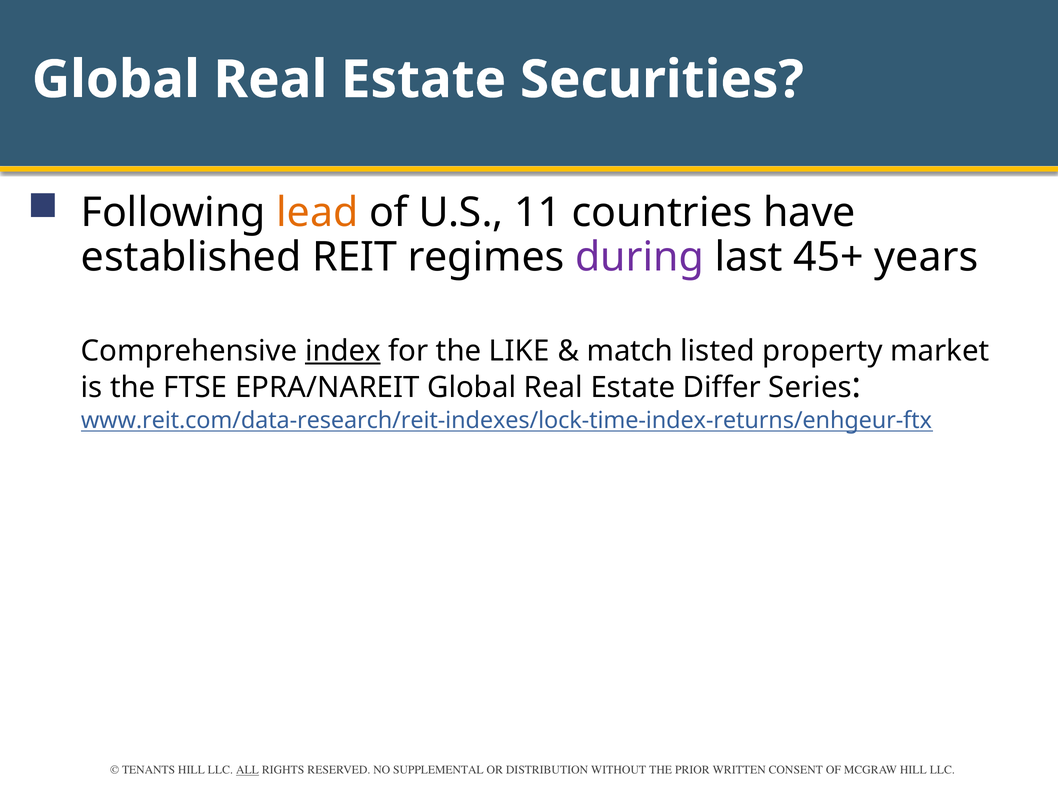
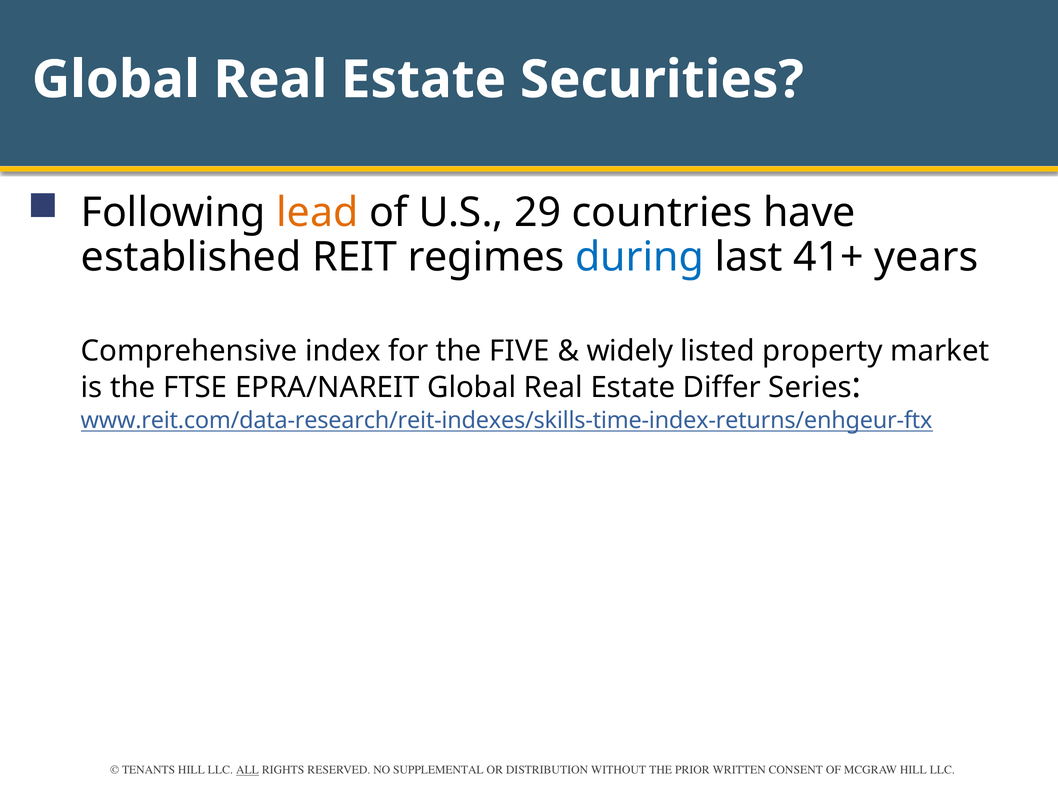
11: 11 -> 29 (538, 212)
during colour: purple -> blue (640, 257)
45+: 45+ -> 41+ (829, 257)
index underline: present -> none (343, 351)
LIKE: LIKE -> FIVE (519, 351)
match: match -> widely (630, 351)
www.reit.com/data-research/reit-indexes/lock-time-index-returns/enhgeur-ftx: www.reit.com/data-research/reit-indexes/lock-time-index-returns/enhgeur-ftx -> www.reit.com/data-research/reit-indexes/skills-time-index-returns/enhgeur-ftx (506, 420)
